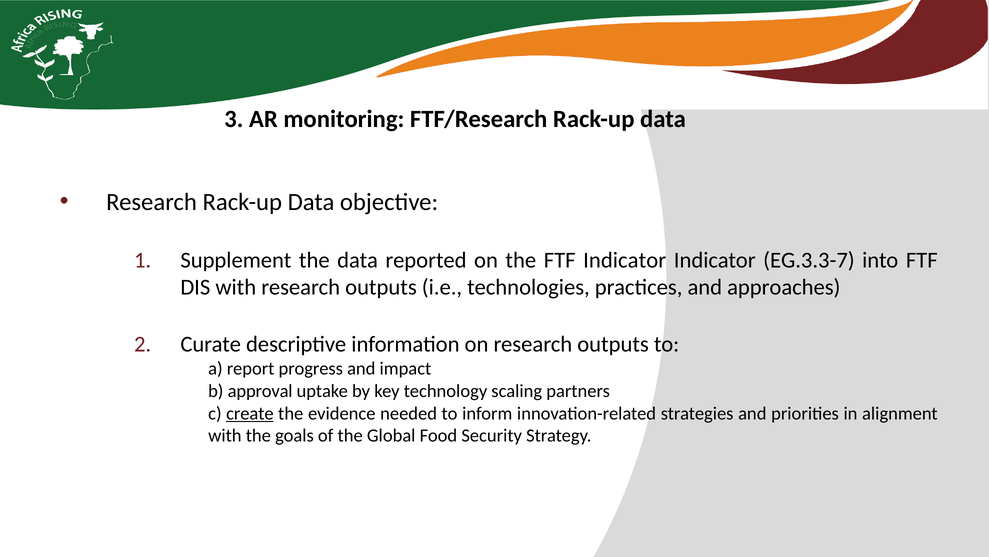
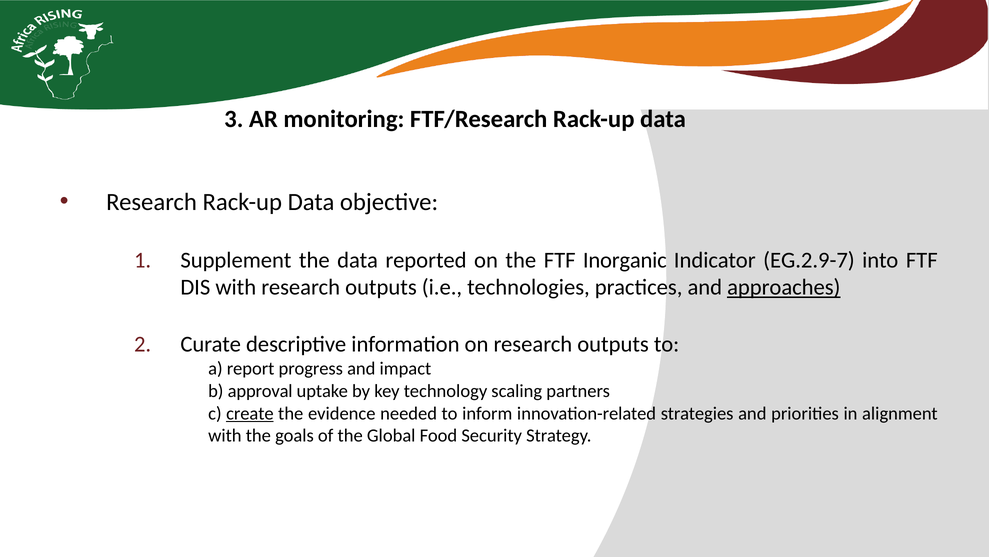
FTF Indicator: Indicator -> Inorganic (625, 260)
EG.3.3-7: EG.3.3-7 -> EG.2.9-7 (809, 260)
approaches underline: none -> present (784, 287)
